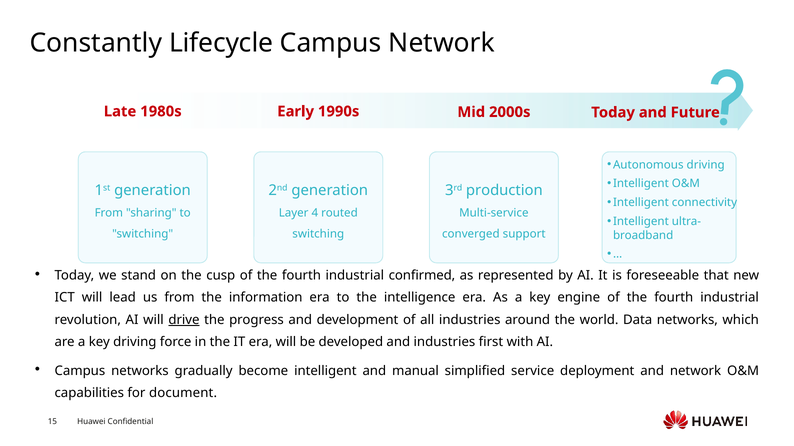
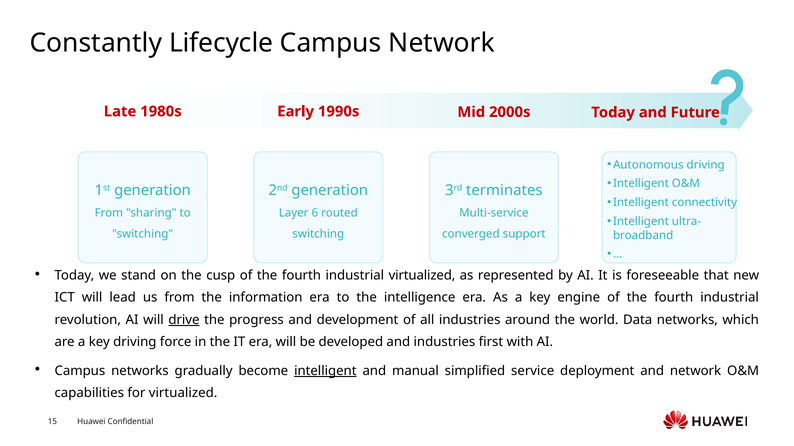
production: production -> terminates (504, 191)
4: 4 -> 6 (315, 213)
industrial confirmed: confirmed -> virtualized (422, 276)
intelligent underline: none -> present (325, 371)
for document: document -> virtualized (183, 393)
